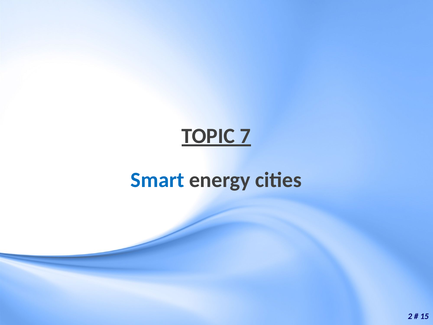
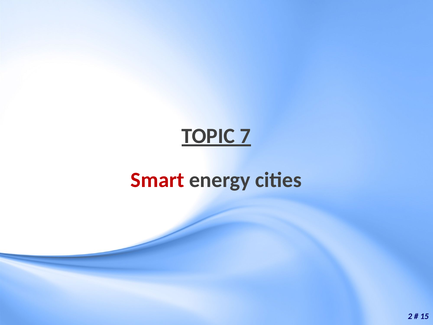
Smart colour: blue -> red (157, 180)
